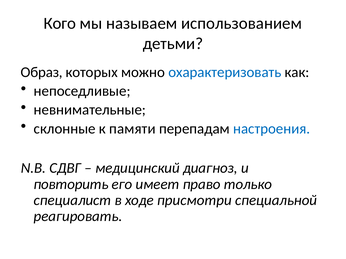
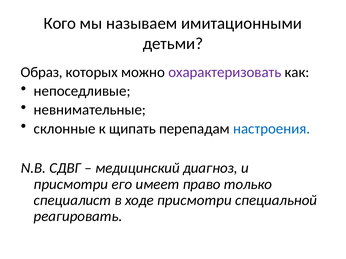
использованием: использованием -> имитационными (242, 23)
охарактеризовать colour: blue -> purple (225, 72)
памяти: памяти -> щипать (133, 129)
повторить: повторить -> присмотри (71, 184)
